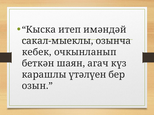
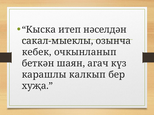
имәндәй: имәндәй -> нәселдән (105, 30)
үтәлүен: үтәлүен -> калкып (87, 75)
озын: озын -> хуҗа (37, 86)
